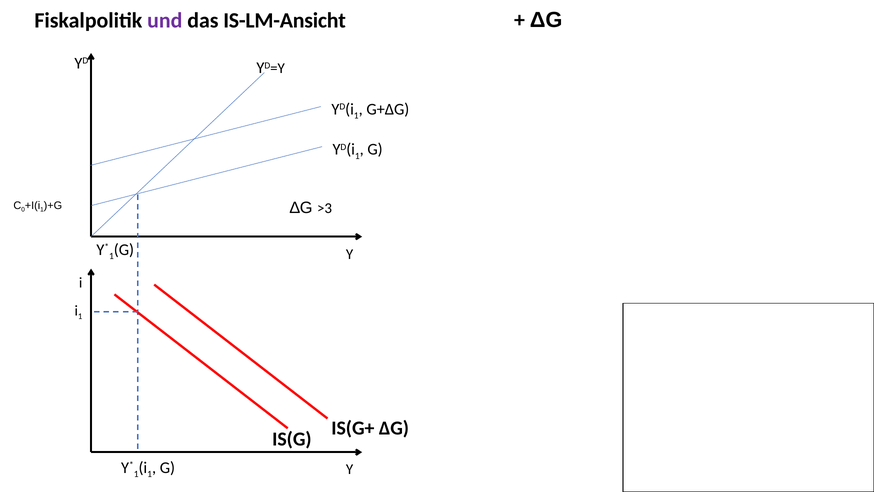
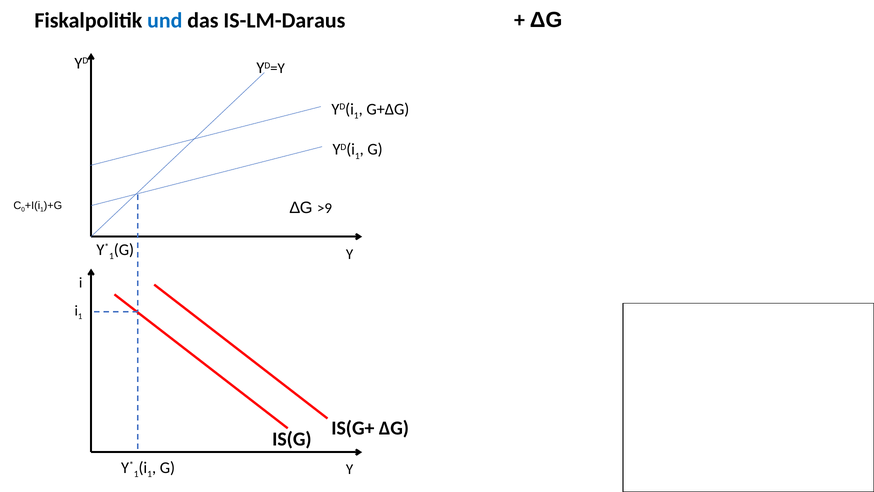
und colour: purple -> blue (165, 21)
IS-LM-Ansicht: IS-LM-Ansicht -> IS-LM-Daraus (284, 21)
>3: >3 -> >9 (325, 208)
